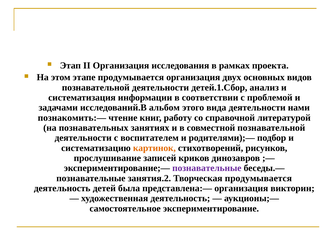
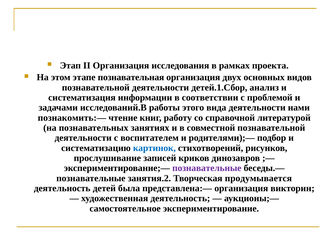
этапе продумывается: продумывается -> познавательная (131, 77)
альбом: альбом -> работы (164, 108)
картинок colour: orange -> blue (154, 148)
